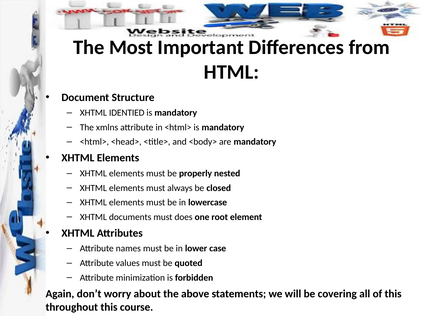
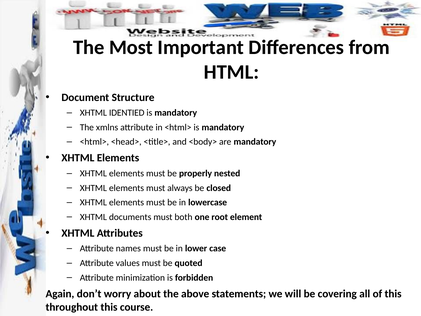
does: does -> both (183, 217)
